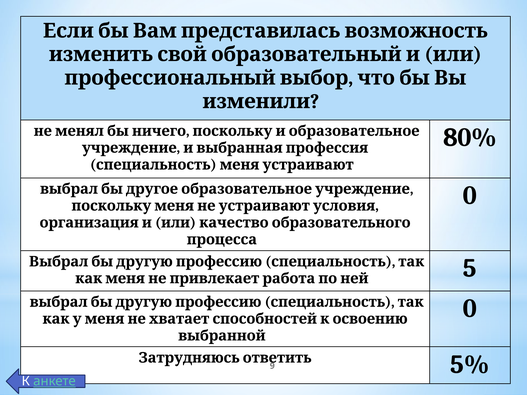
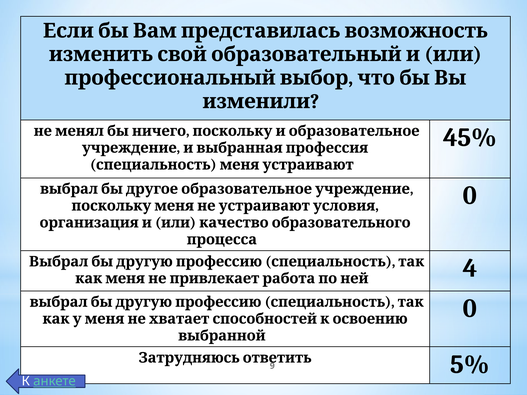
80%: 80% -> 45% (470, 138)
5: 5 -> 4 (470, 268)
